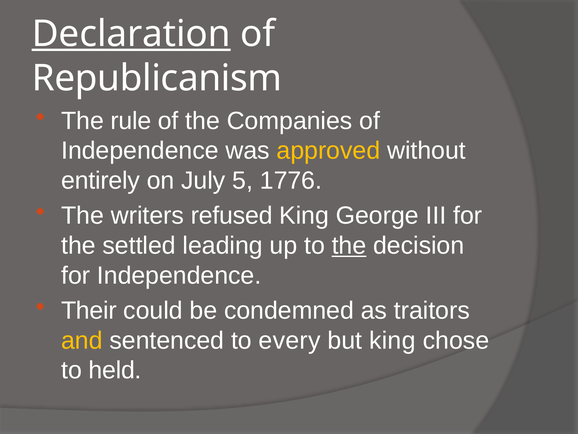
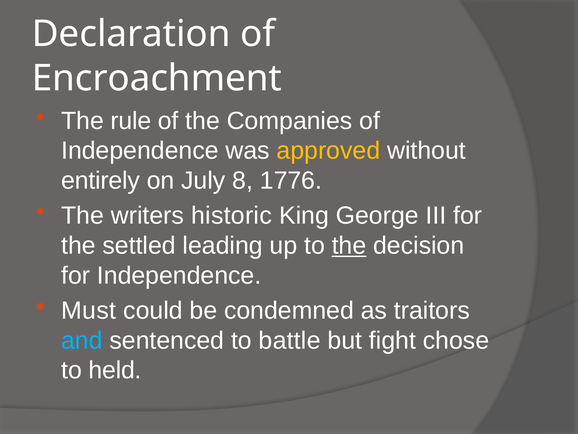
Declaration underline: present -> none (131, 34)
Republicanism: Republicanism -> Encroachment (157, 78)
5: 5 -> 8 (243, 180)
refused: refused -> historic (232, 215)
Their: Their -> Must (89, 310)
and colour: yellow -> light blue (82, 340)
every: every -> battle (290, 340)
but king: king -> fight (392, 340)
